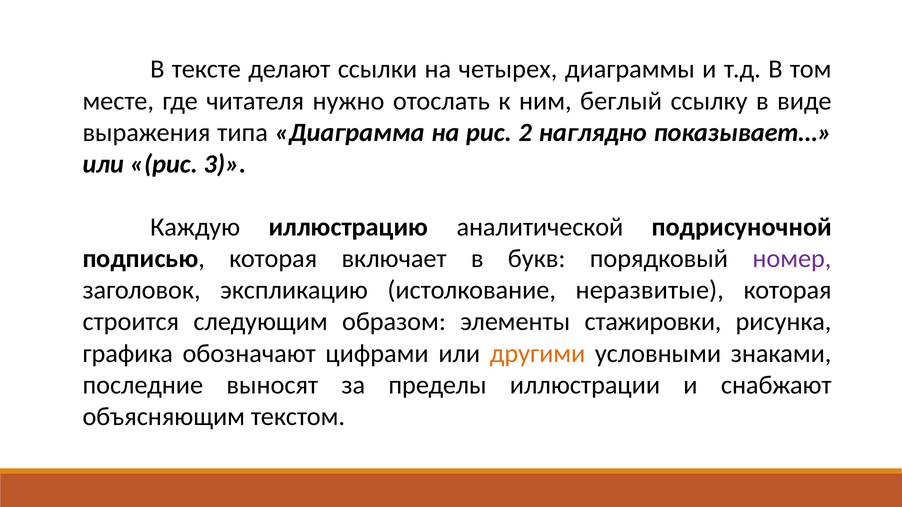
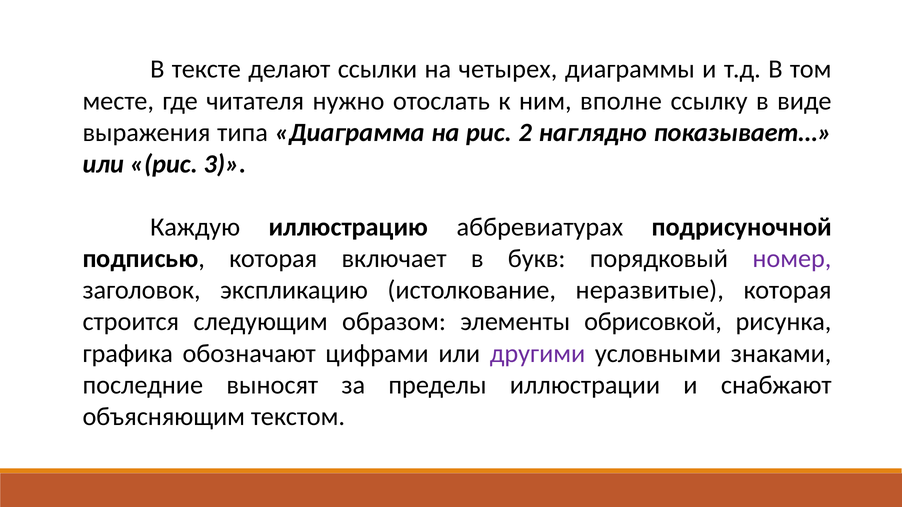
беглый: беглый -> вполне (621, 101)
аналитической: аналитической -> аббревиатурах (540, 227)
стажировки: стажировки -> обрисовкой (653, 322)
другими colour: orange -> purple (538, 354)
